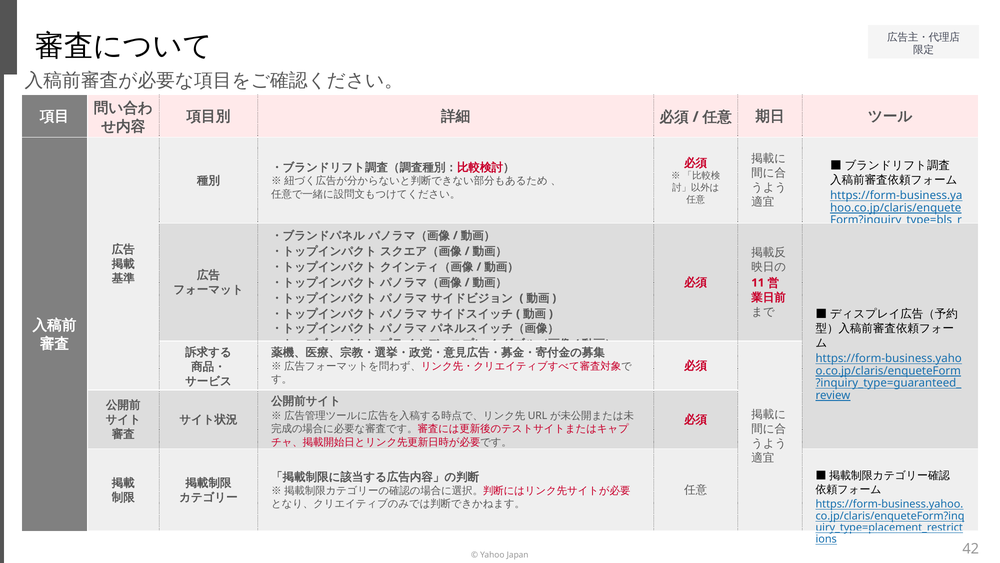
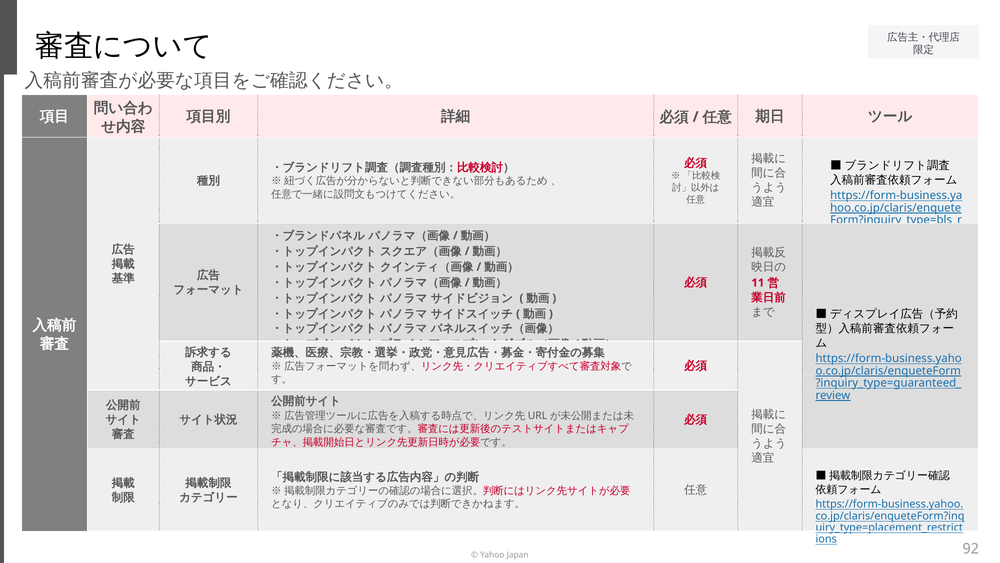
42: 42 -> 92 (971, 549)
